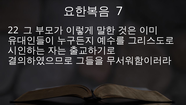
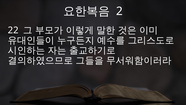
7: 7 -> 2 (119, 11)
